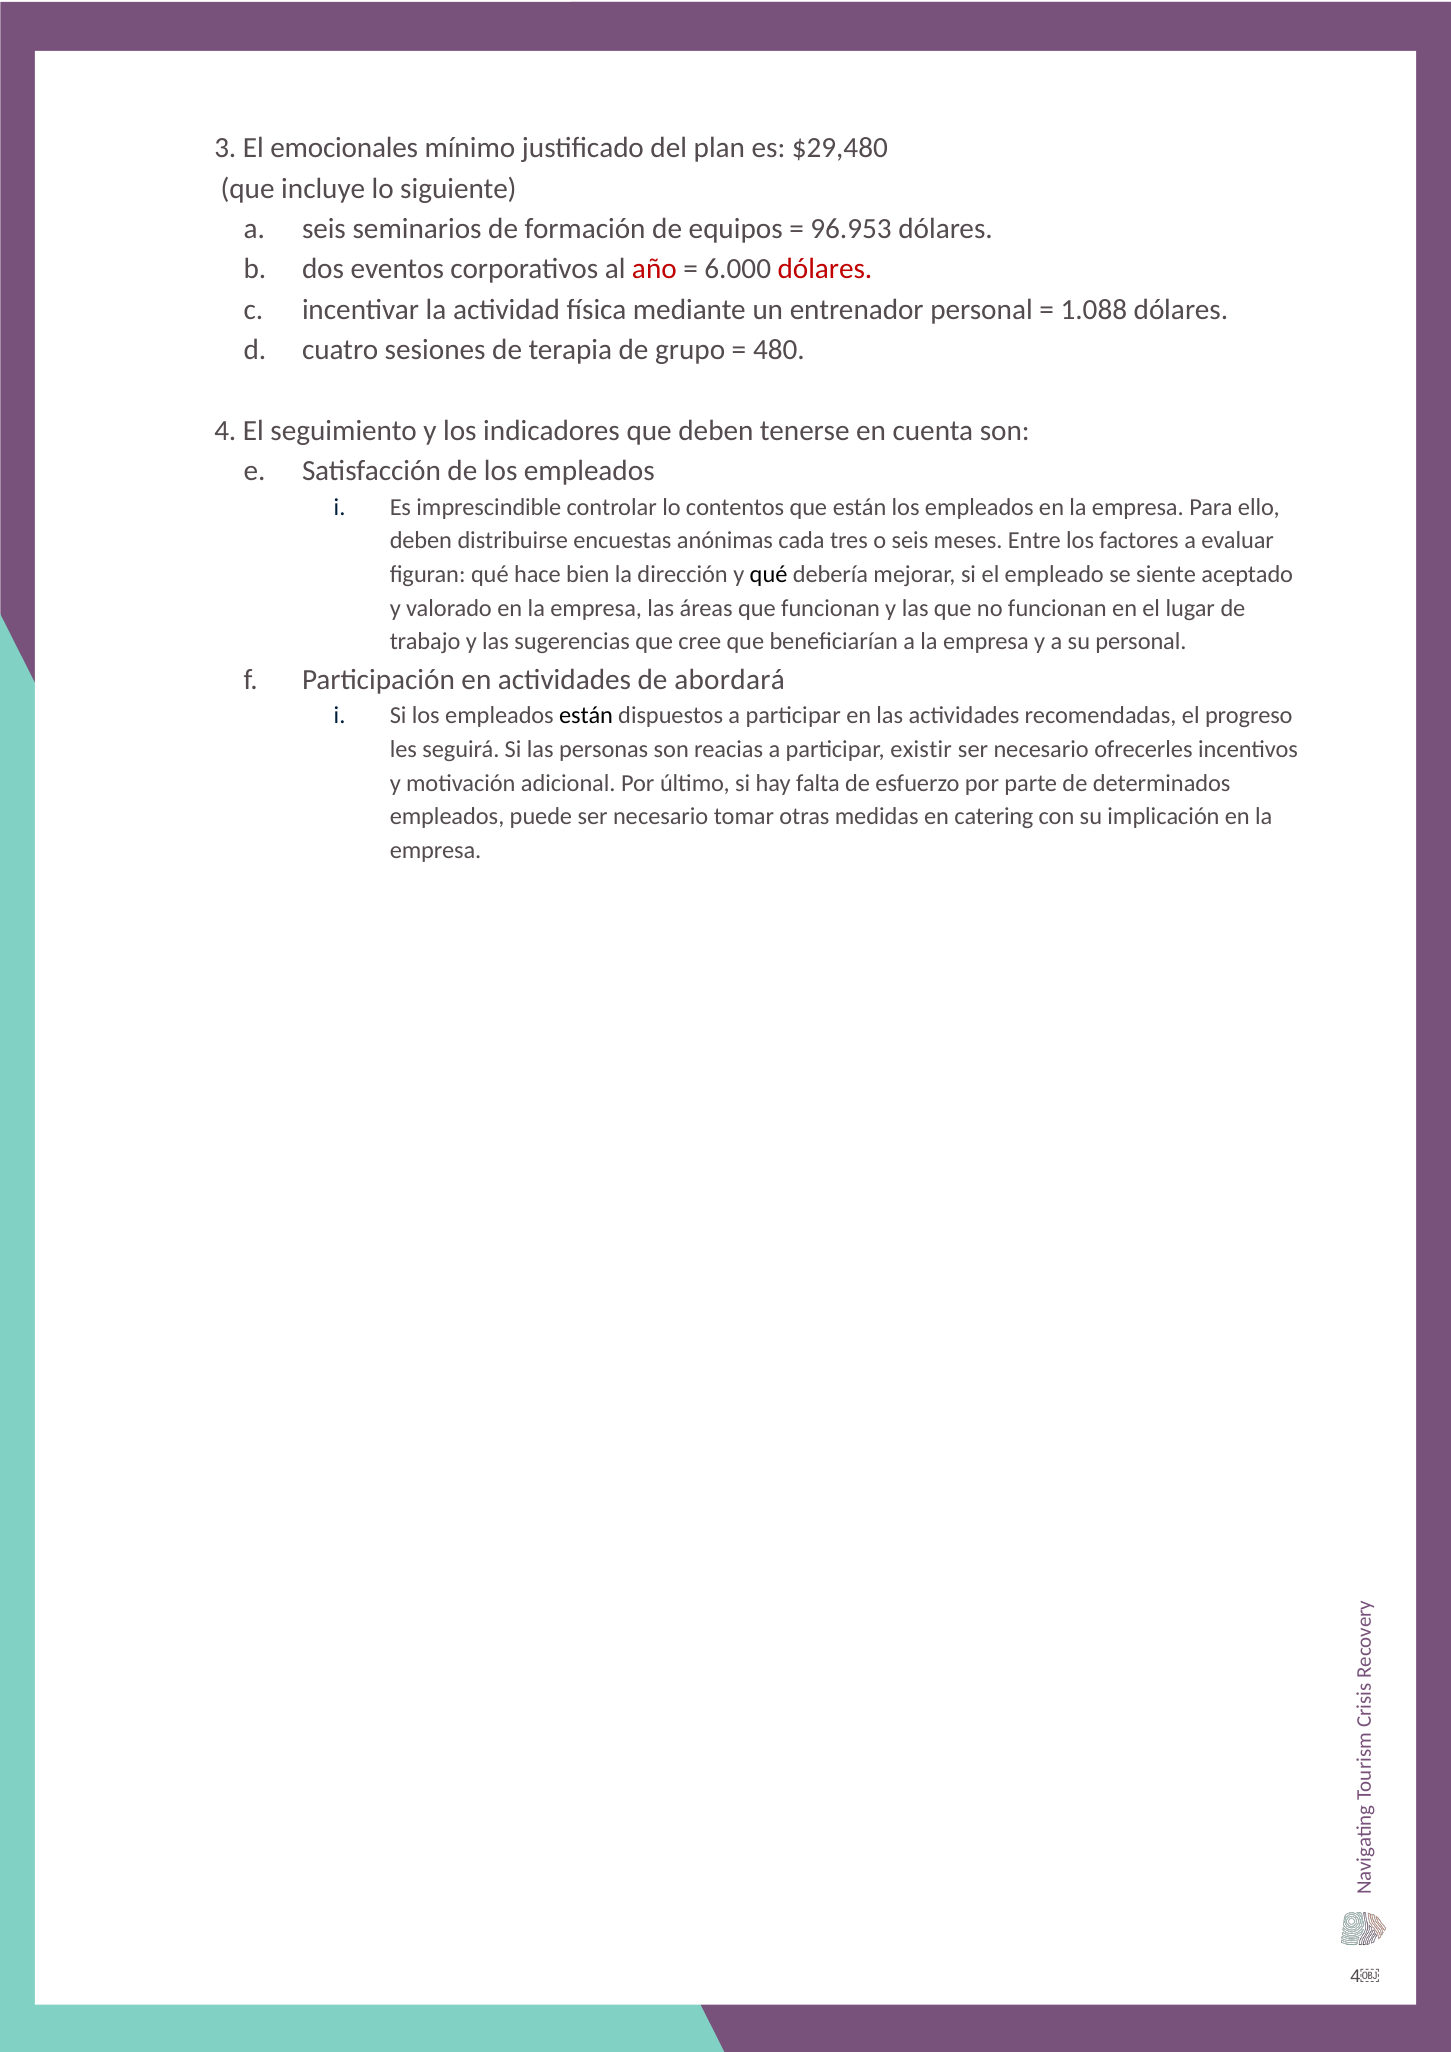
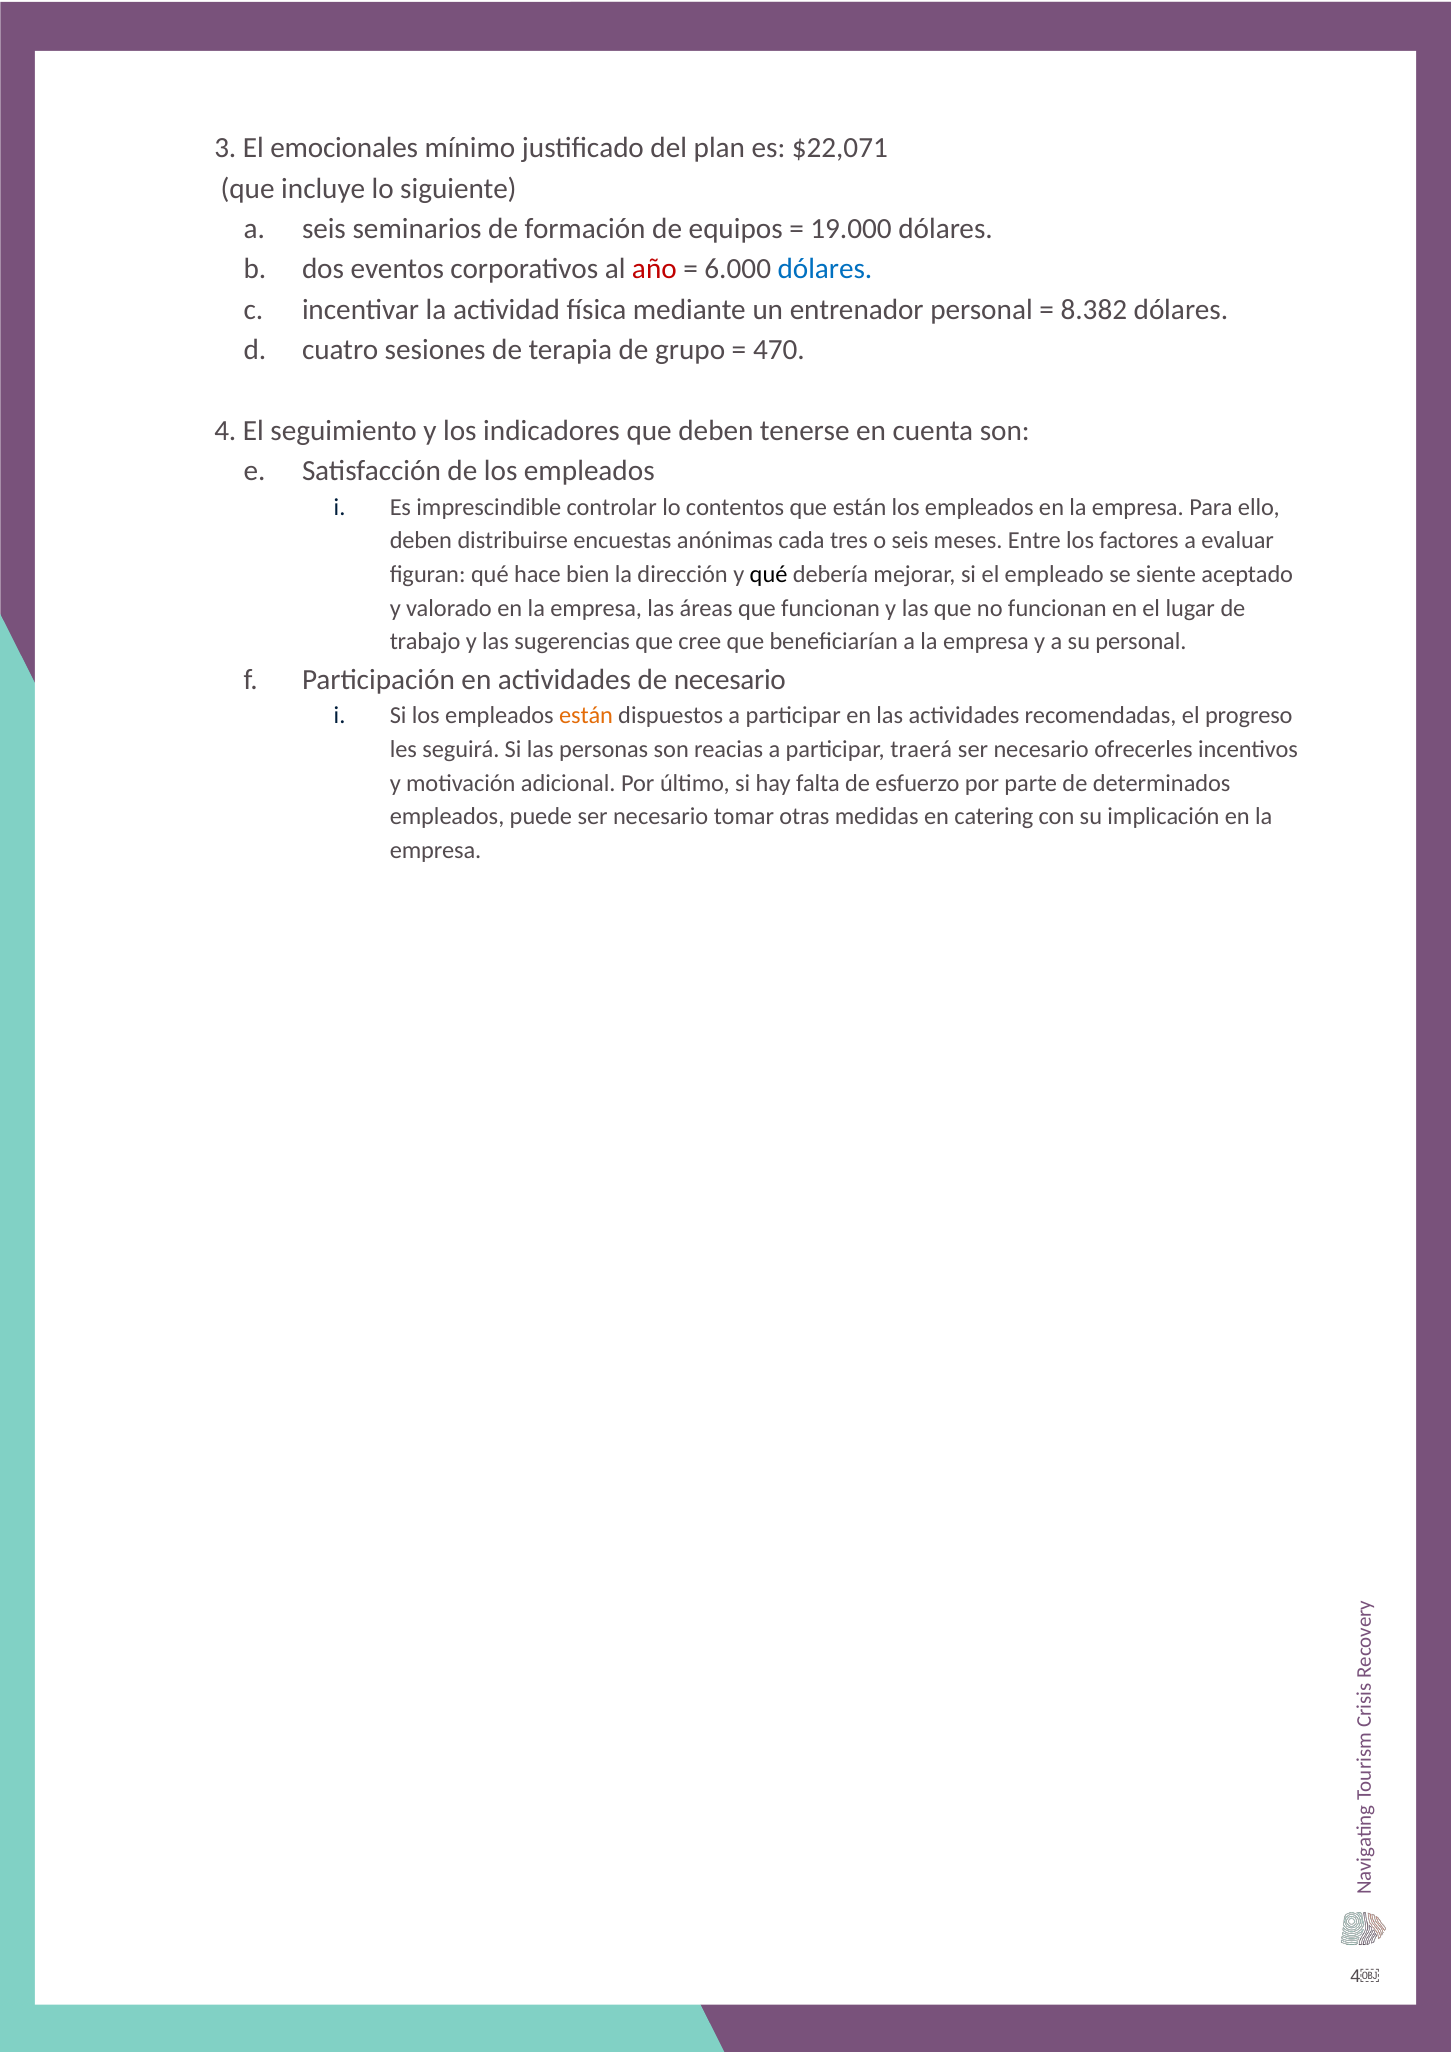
$29,480: $29,480 -> $22,071 (840, 148)
96.953: 96.953 -> 19.000 (851, 229)
dólares colour: red -> blue (825, 269)
1.088: 1.088 -> 8.382 (1094, 310)
480: 480 -> 470 (779, 350)
de abordará: abordará -> necesario (730, 680)
están colour: black -> orange (586, 716)
existir: existir -> traerá (921, 749)
